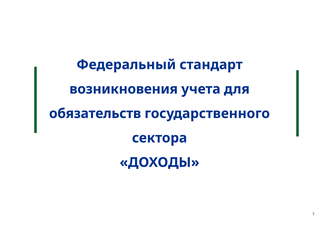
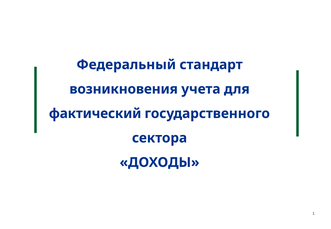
обязательств: обязательств -> фактический (95, 114)
